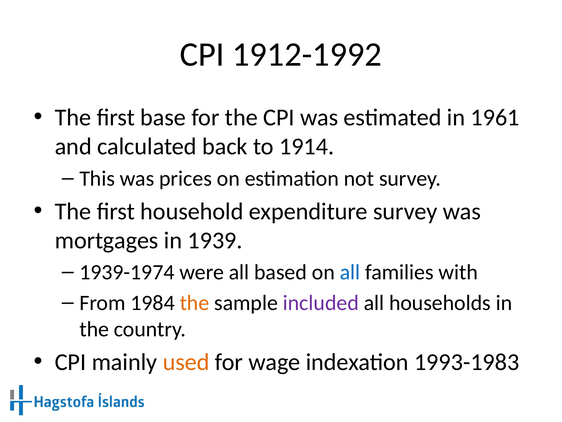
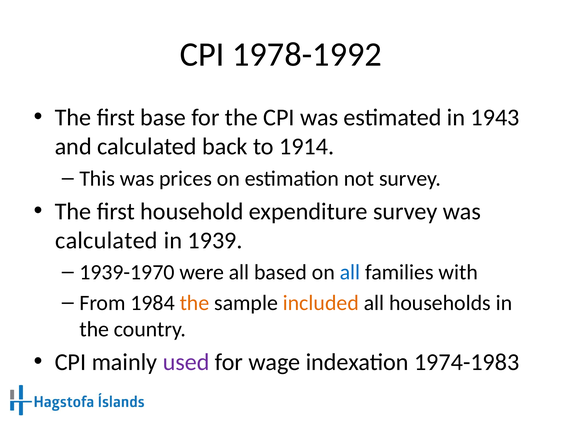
1912-1992: 1912-1992 -> 1978-1992 (307, 54)
1961: 1961 -> 1943 (495, 117)
mortgages: mortgages -> calculated (106, 240)
1939-1974: 1939-1974 -> 1939-1970 (127, 272)
included colour: purple -> orange (321, 303)
used colour: orange -> purple (186, 362)
1993-1983: 1993-1983 -> 1974-1983 (467, 362)
